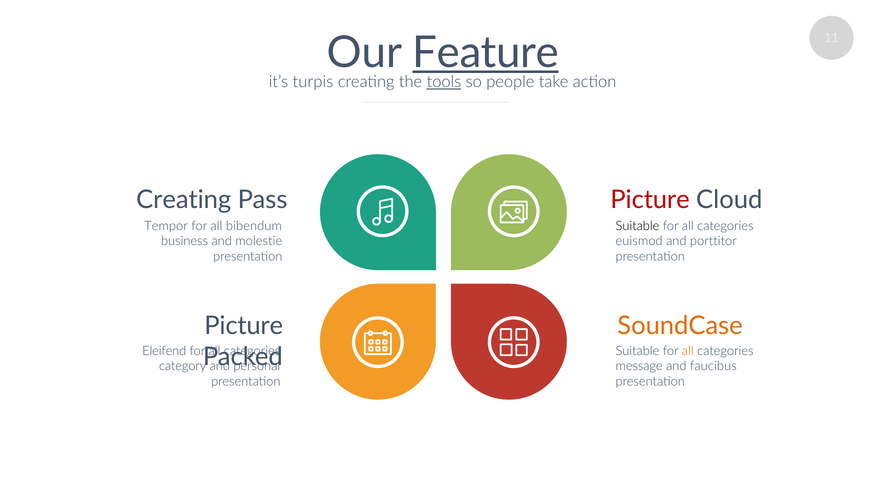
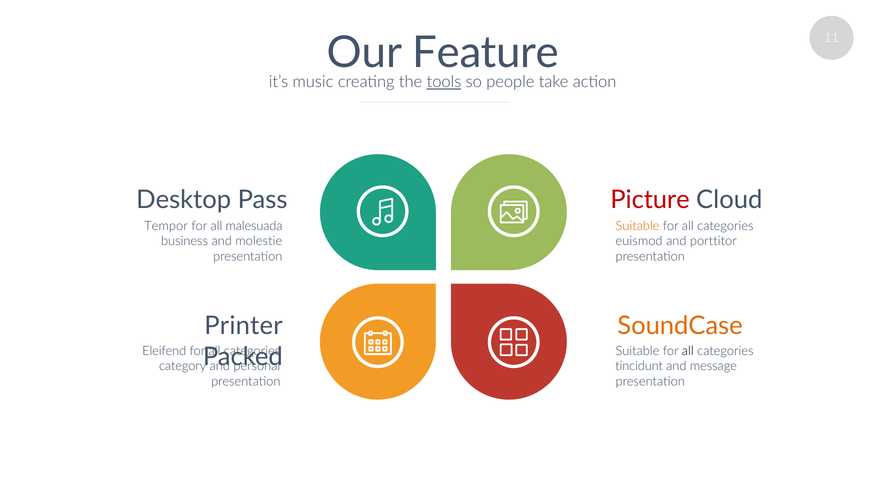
Feature underline: present -> none (486, 53)
turpis: turpis -> music (313, 82)
Creating: Creating -> Desktop (184, 200)
bibendum: bibendum -> malesuada (254, 226)
Suitable colour: black -> orange (637, 226)
Picture: Picture -> Printer (243, 326)
all colour: orange -> black (688, 351)
message: message -> tincidunt (639, 366)
faucibus: faucibus -> message (713, 366)
